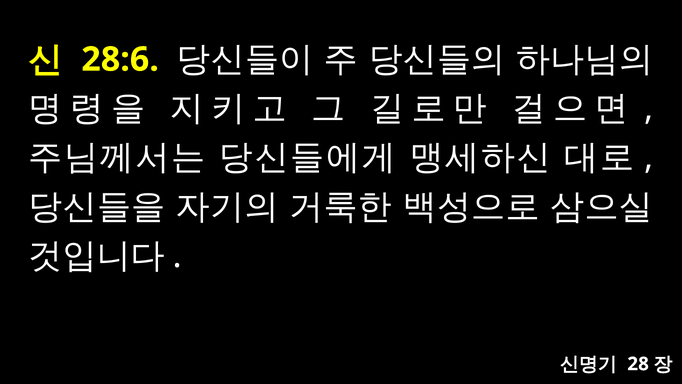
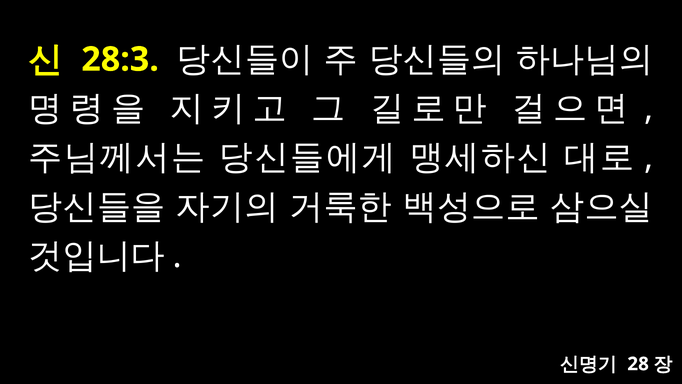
28:6: 28:6 -> 28:3 (120, 59)
